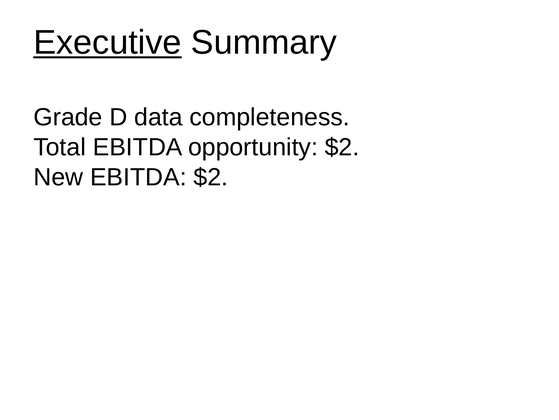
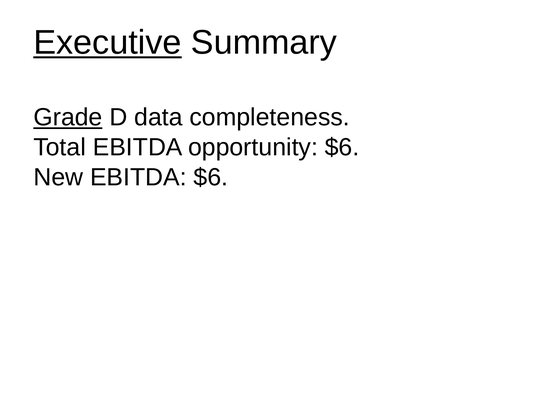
Grade underline: none -> present (68, 117)
opportunity $2: $2 -> $6 (342, 147)
EBITDA $2: $2 -> $6 (211, 177)
